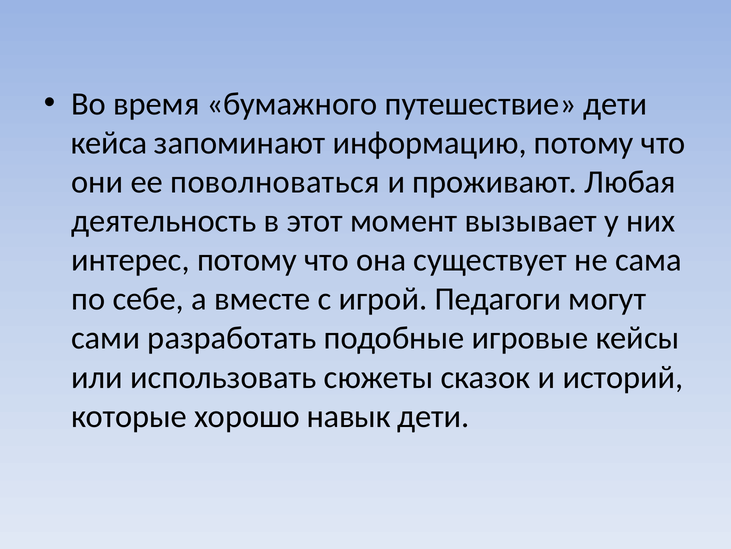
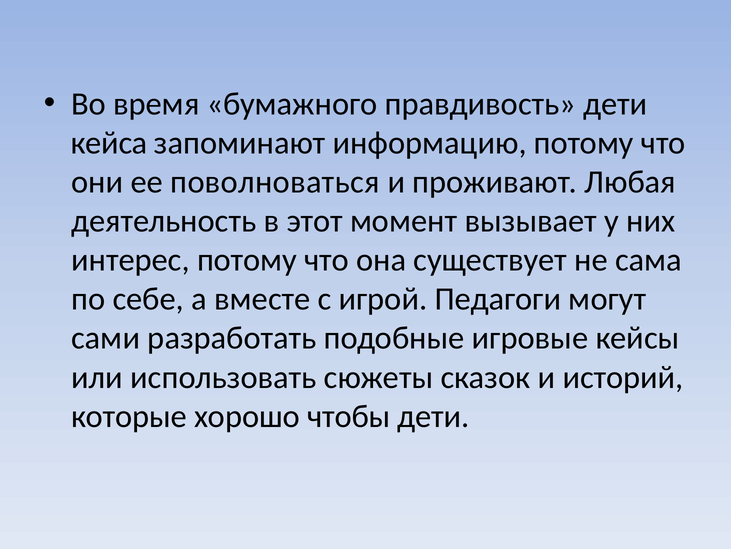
путешествие: путешествие -> правдивость (480, 104)
навык: навык -> чтобы (349, 416)
